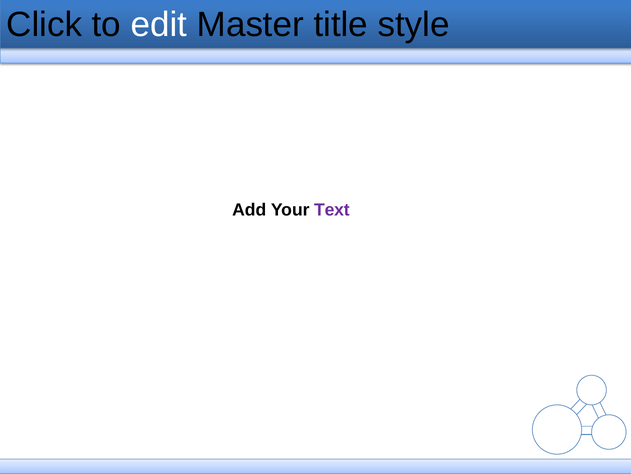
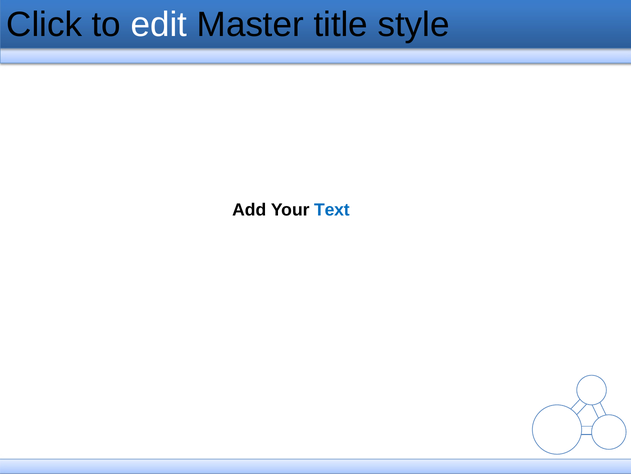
Text colour: purple -> blue (332, 210)
